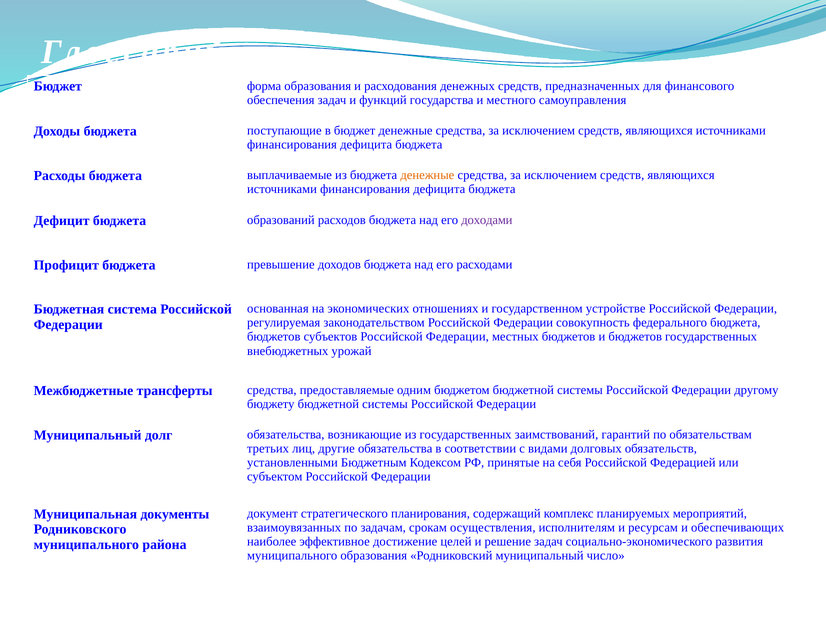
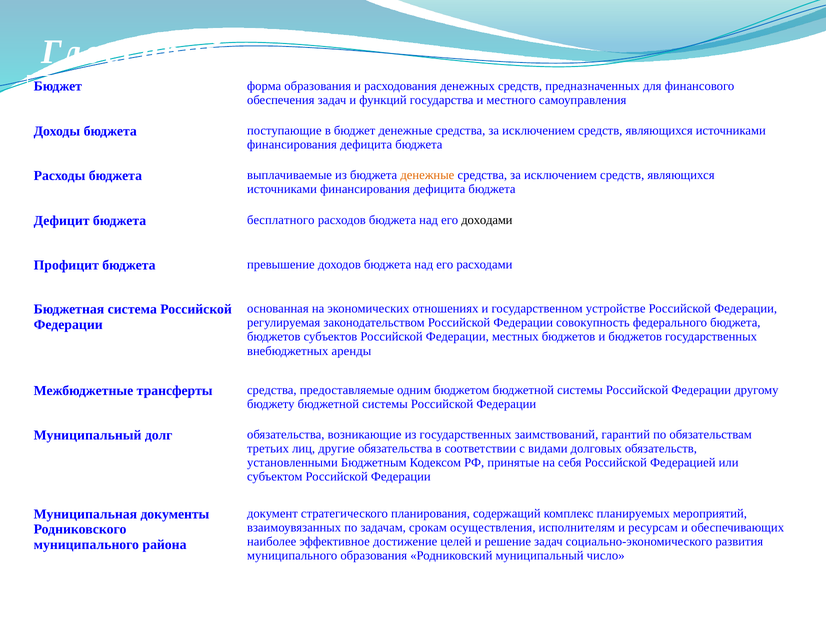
образований: образований -> бесплатного (281, 220)
доходами colour: purple -> black (487, 220)
урожай: урожай -> аренды (351, 351)
